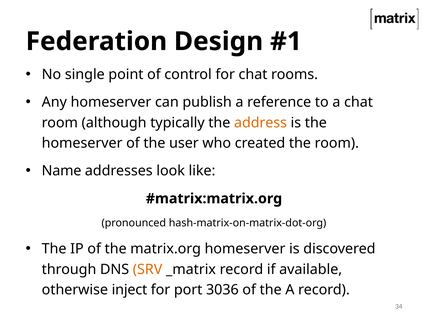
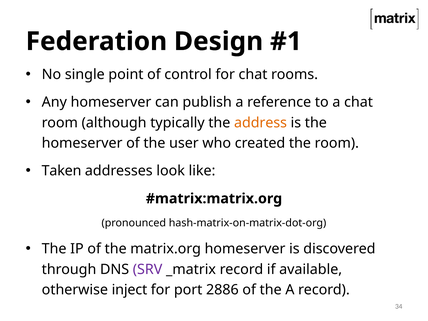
Name: Name -> Taken (62, 171)
SRV colour: orange -> purple (148, 269)
3036: 3036 -> 2886 (222, 290)
